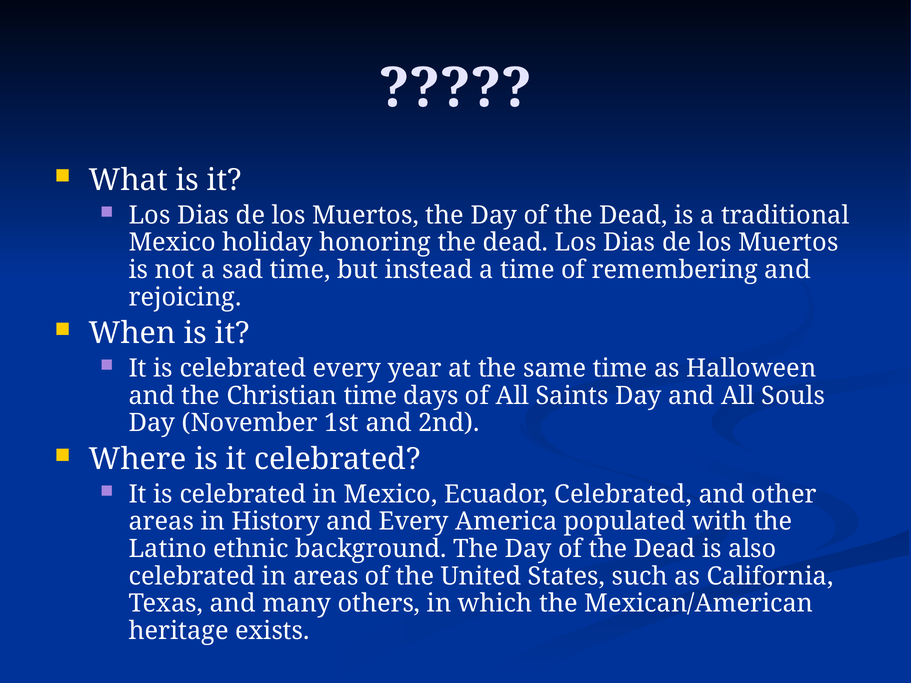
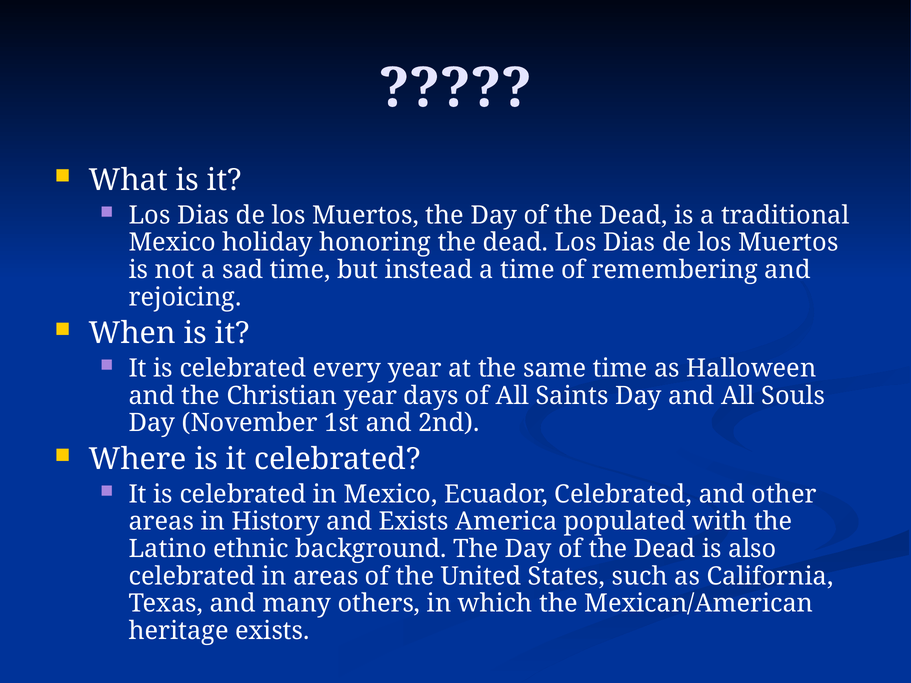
Christian time: time -> year (370, 396)
and Every: Every -> Exists (414, 522)
